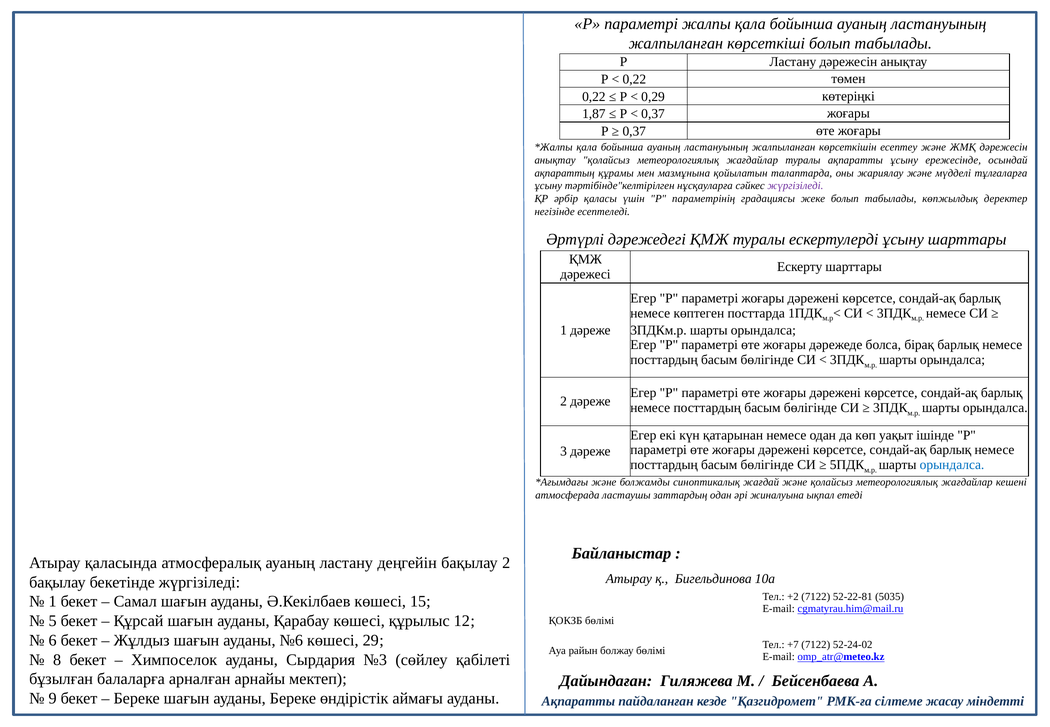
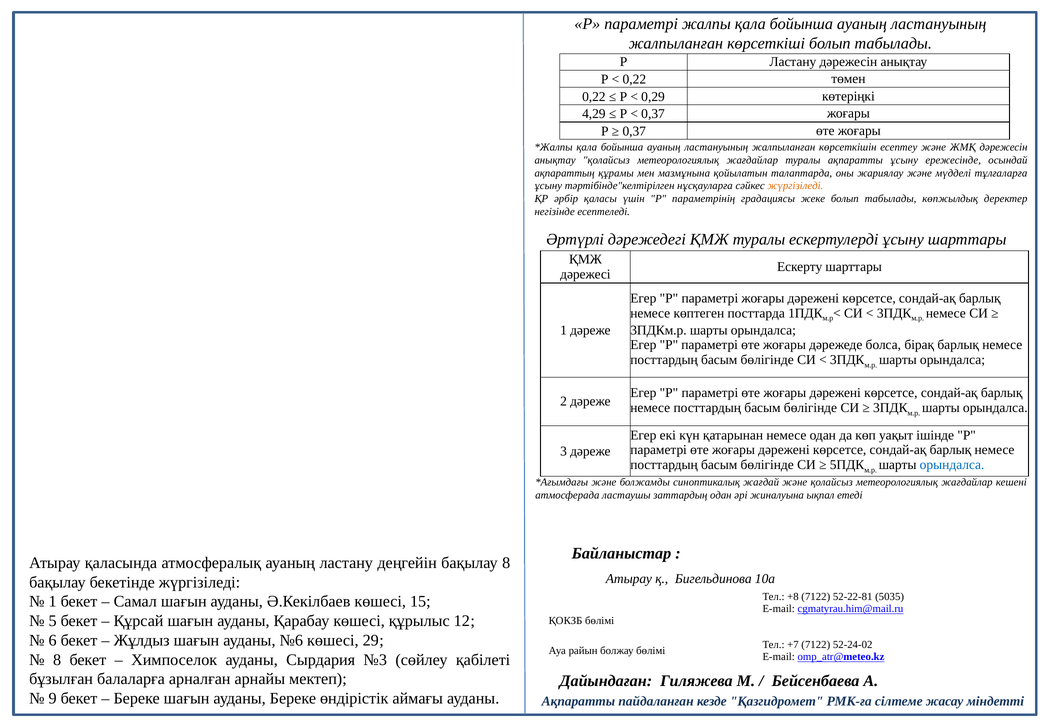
1,87: 1,87 -> 4,29 (594, 114)
жүргізіледі colour: purple -> orange (795, 186)
бақылау 2: 2 -> 8 (506, 563)
+2: +2 -> +8 (793, 597)
